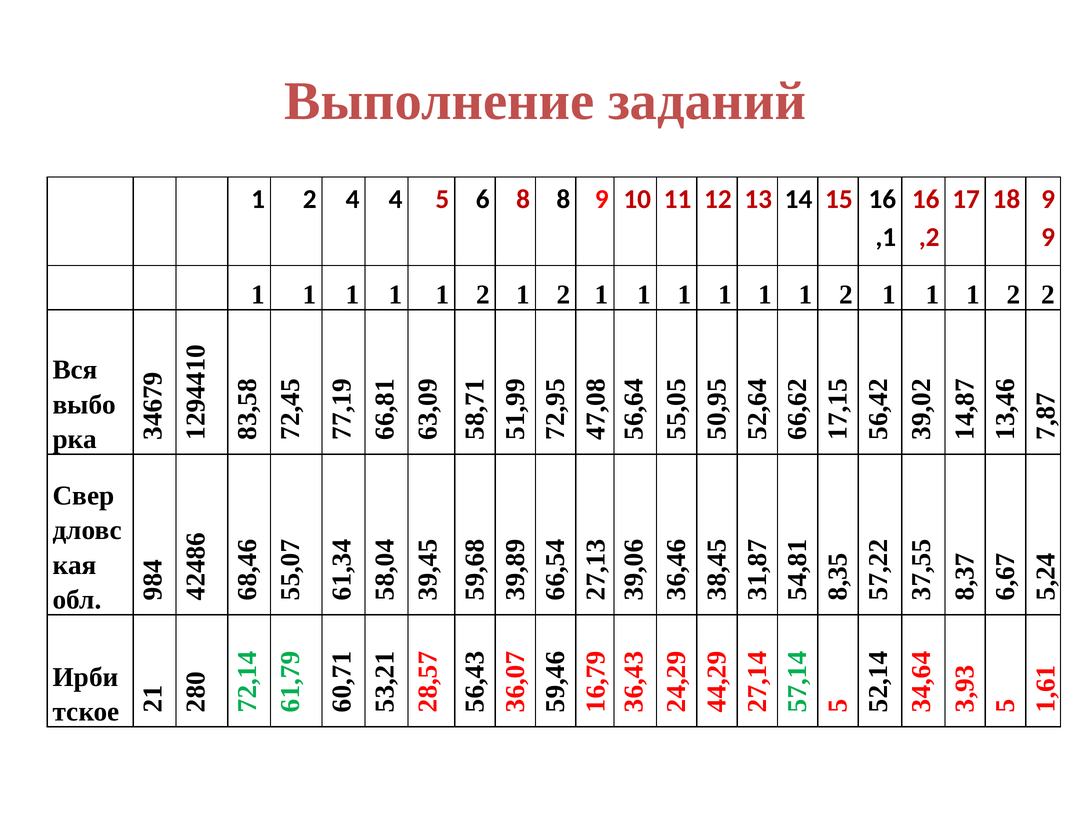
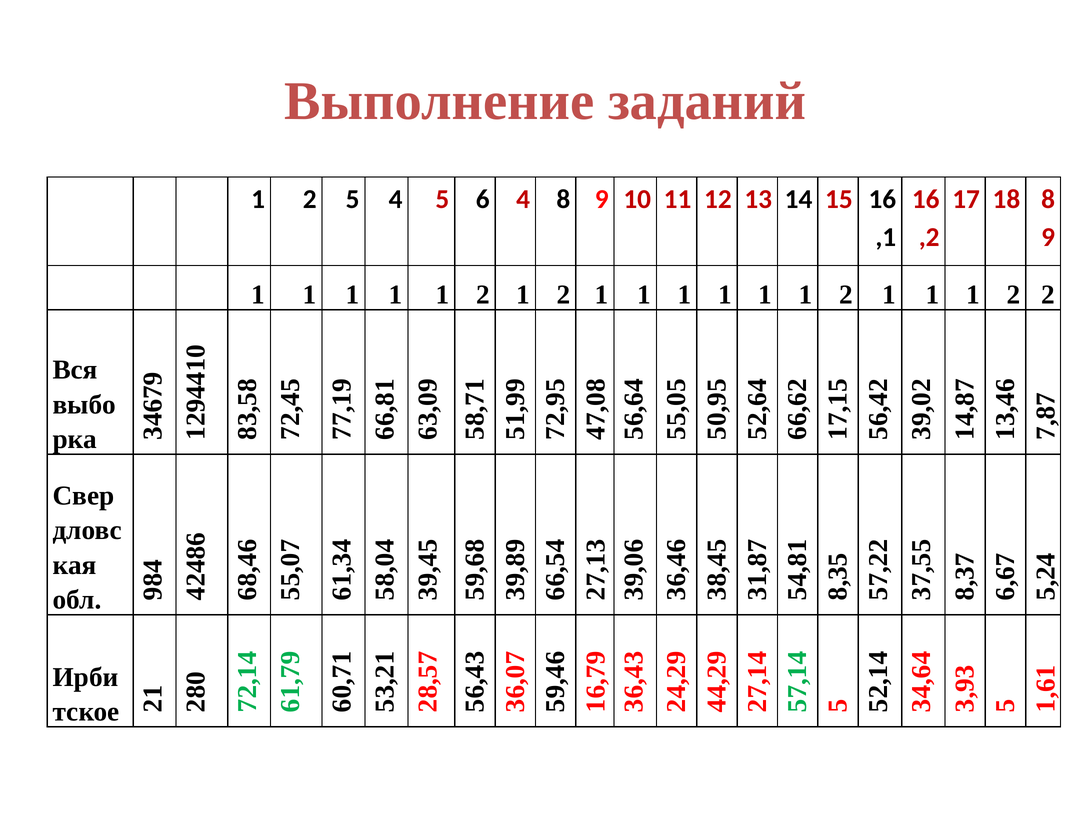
1 2 4: 4 -> 5 (353, 199)
5 6 8: 8 -> 4 (523, 199)
18 9: 9 -> 8 (1048, 199)
